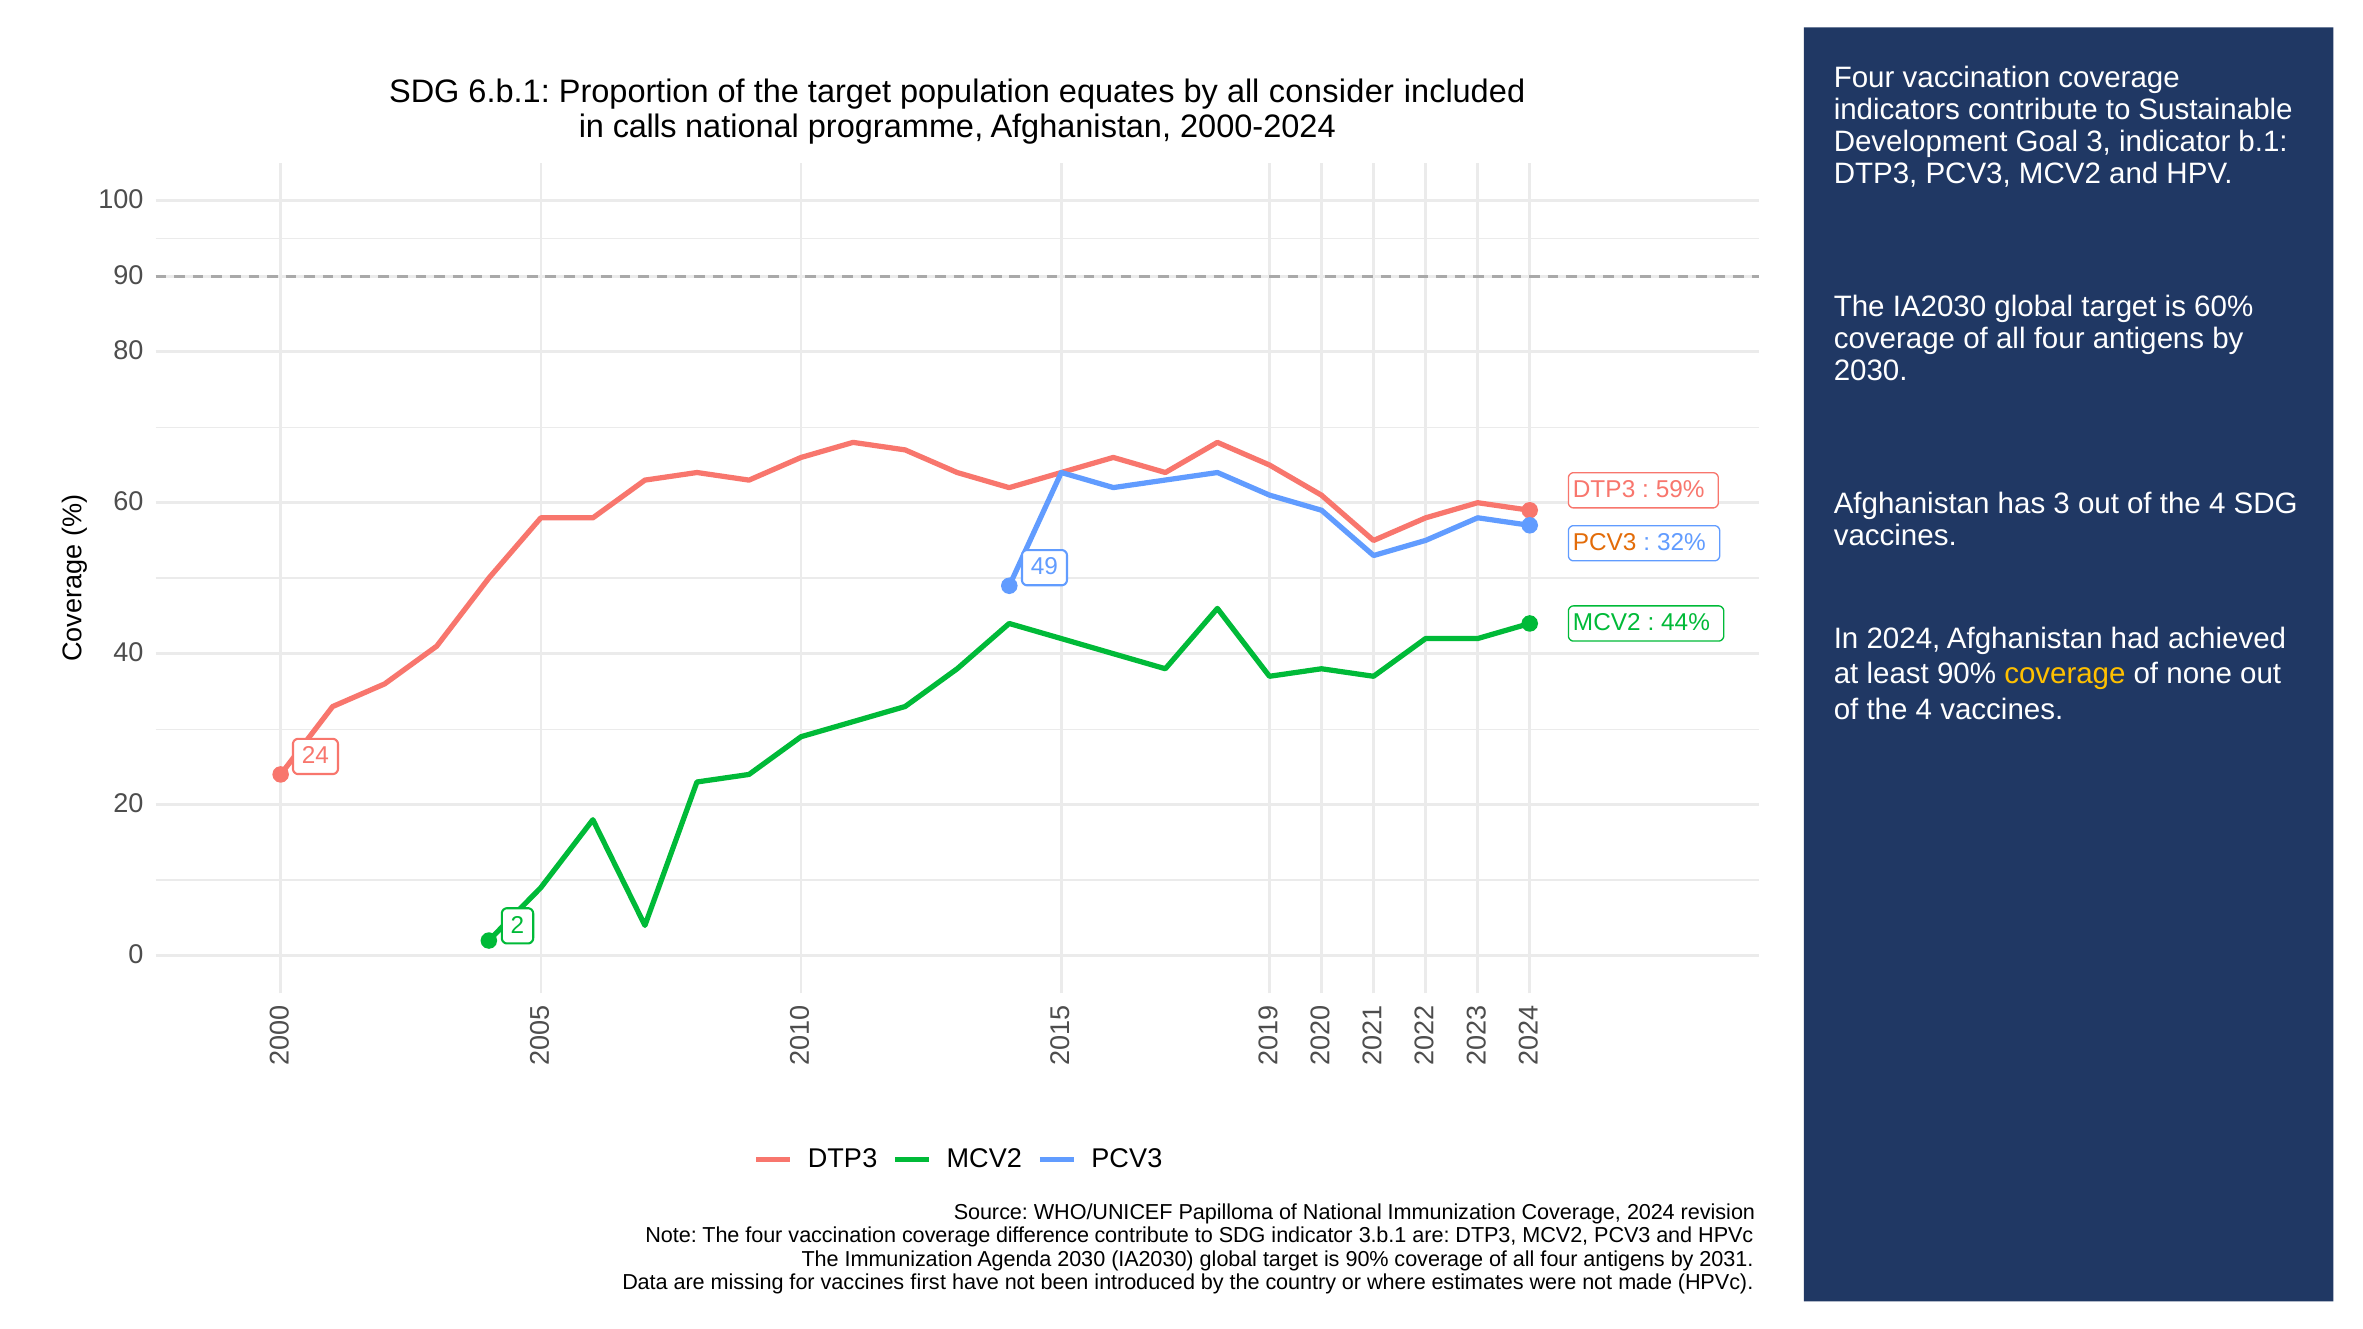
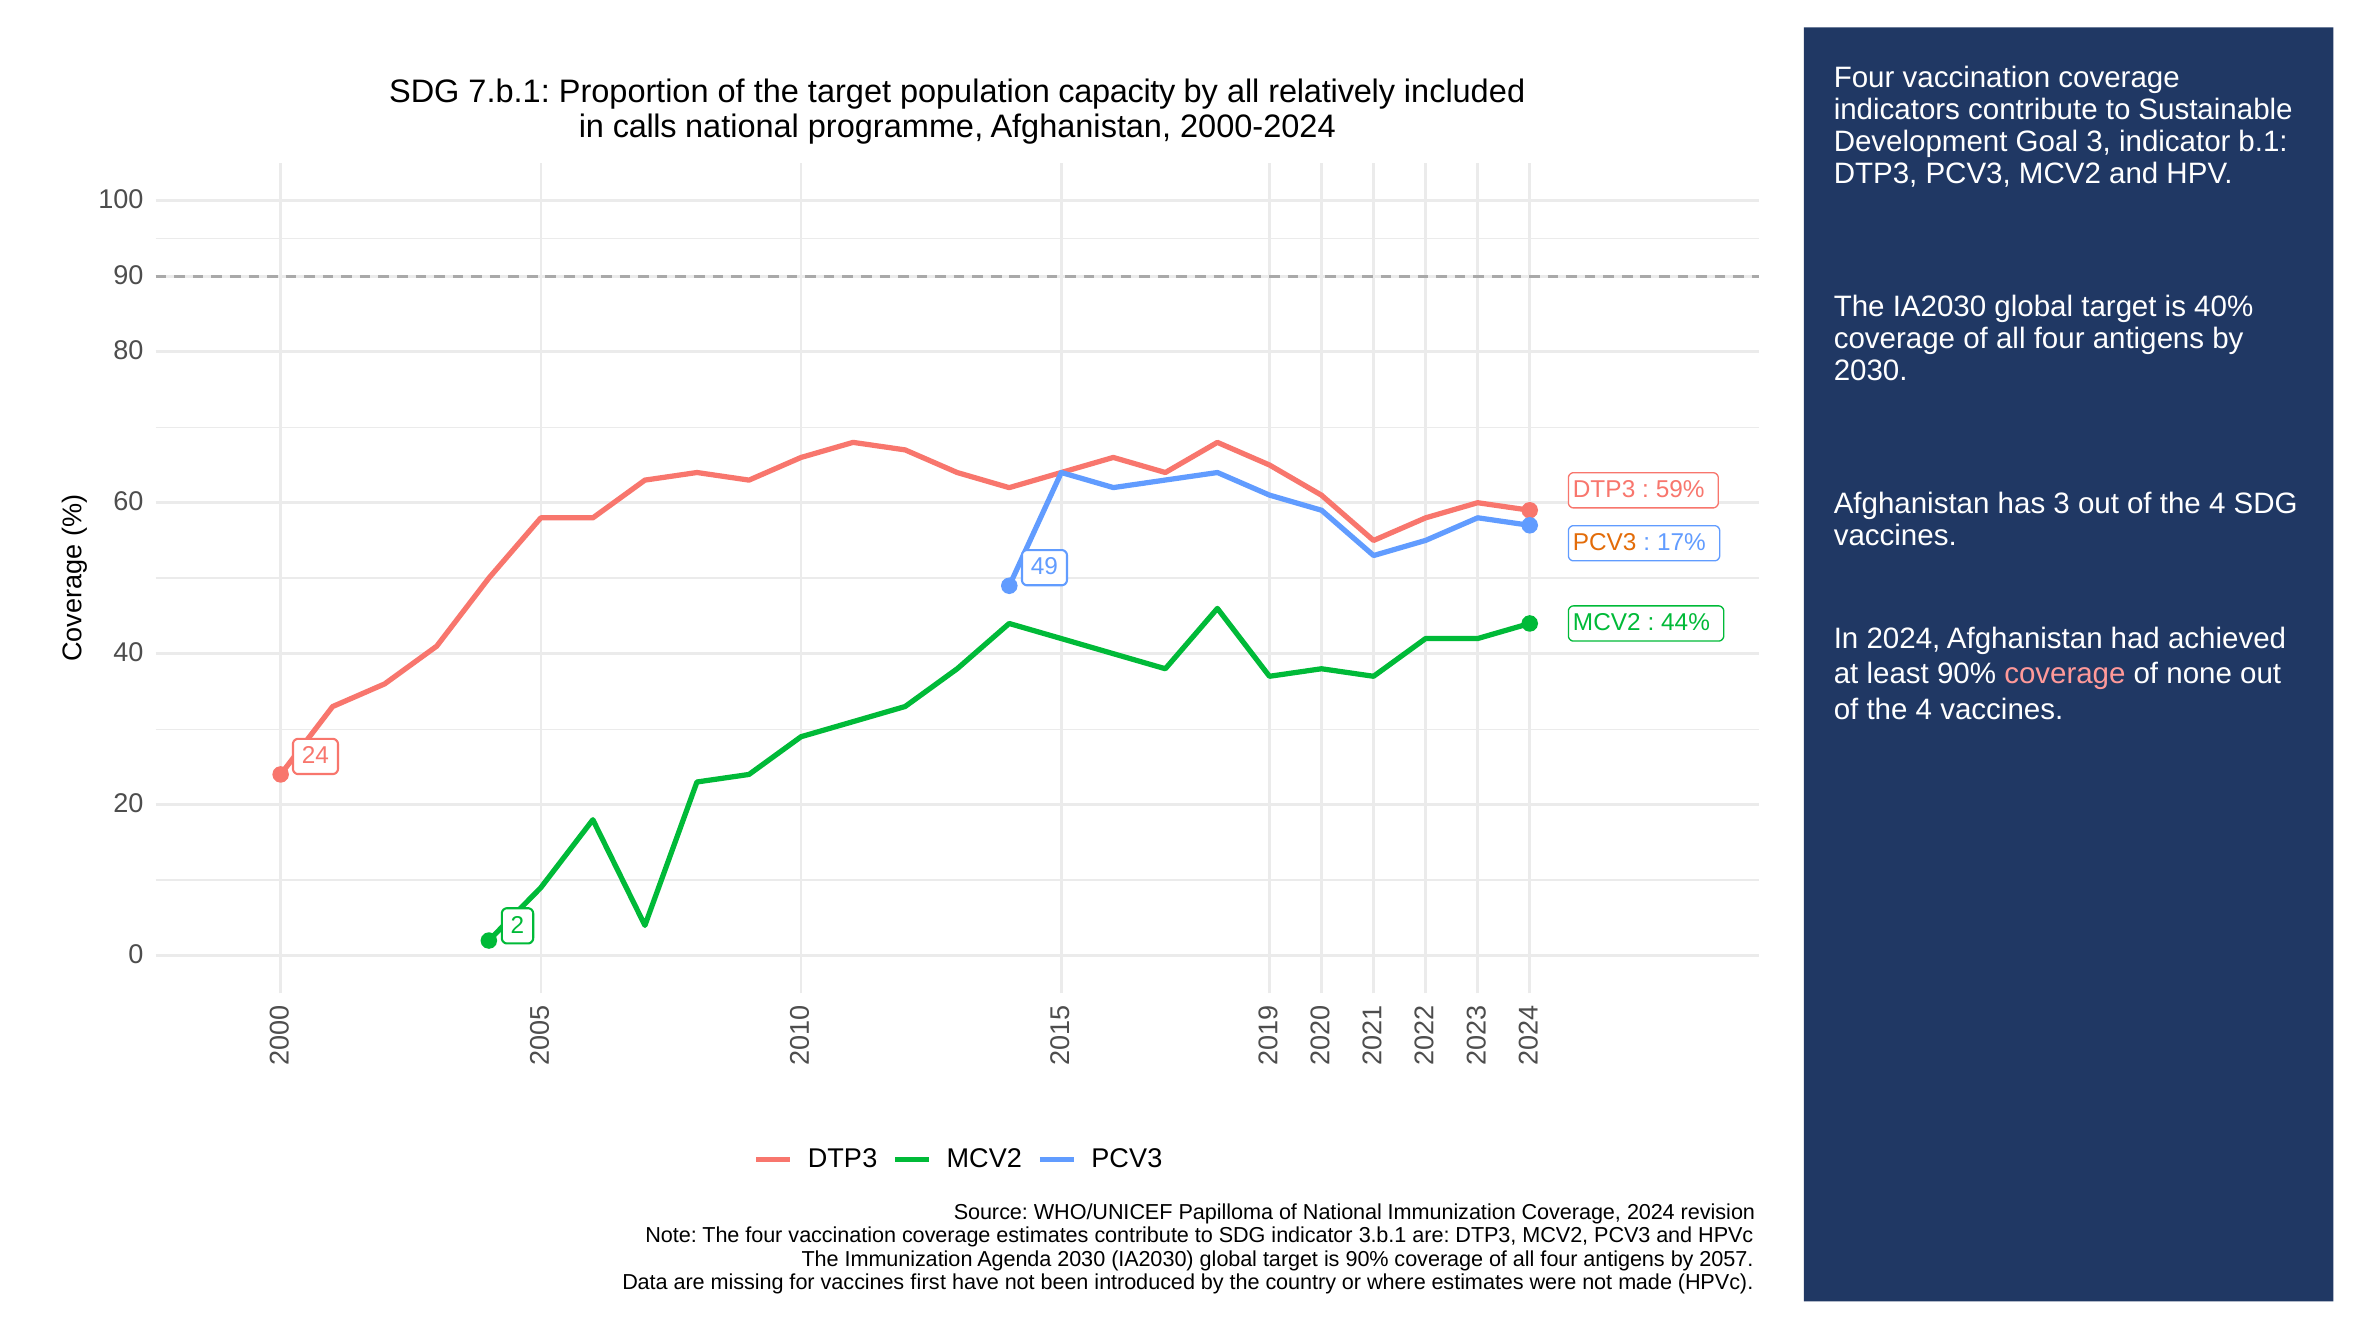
6.b.1: 6.b.1 -> 7.b.1 (509, 91)
equates: equates -> capacity (1117, 91)
consider: consider -> relatively (1332, 91)
60%: 60% -> 40% (2224, 307)
32%: 32% -> 17% (1682, 542)
coverage colour: yellow -> pink (2065, 674)
coverage difference: difference -> estimates (1042, 1236)
2031: 2031 -> 2057 (1726, 1259)
